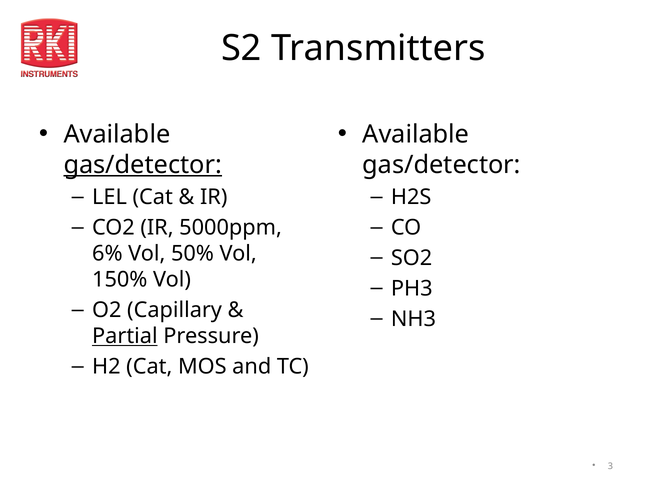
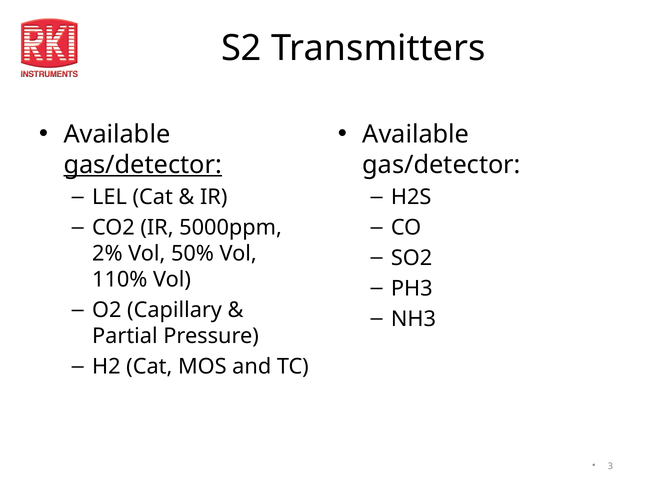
6%: 6% -> 2% (107, 254)
150%: 150% -> 110% (120, 280)
Partial underline: present -> none (125, 336)
